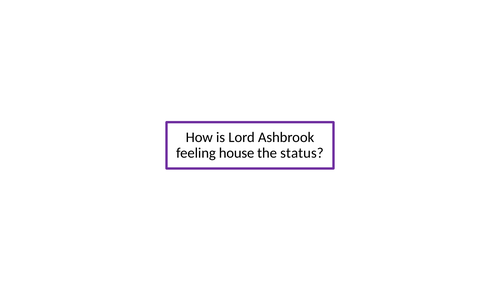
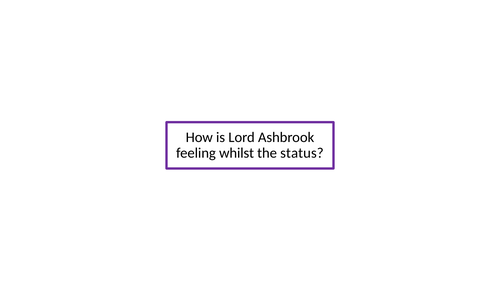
house: house -> whilst (237, 153)
